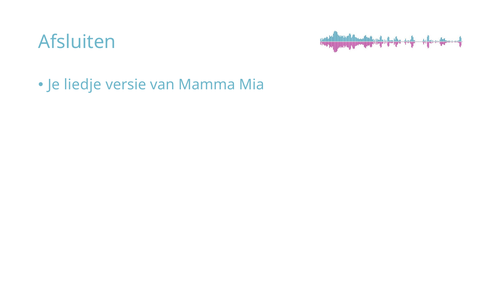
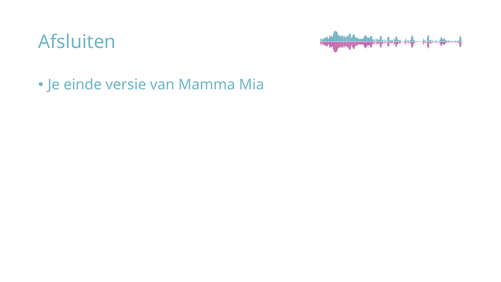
liedje: liedje -> einde (83, 85)
